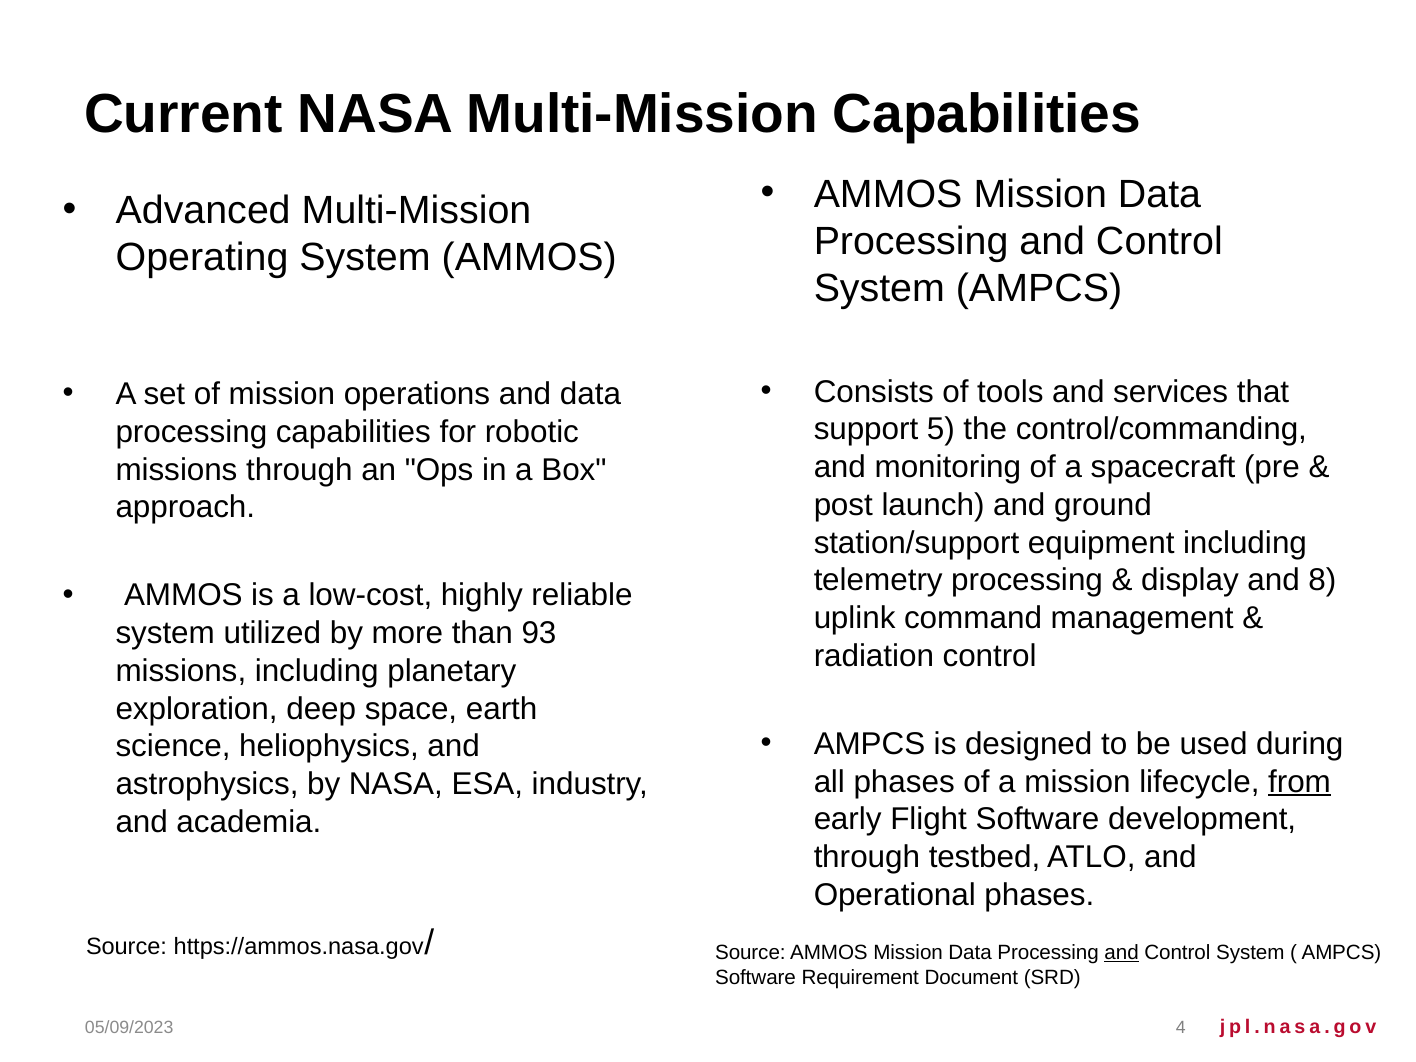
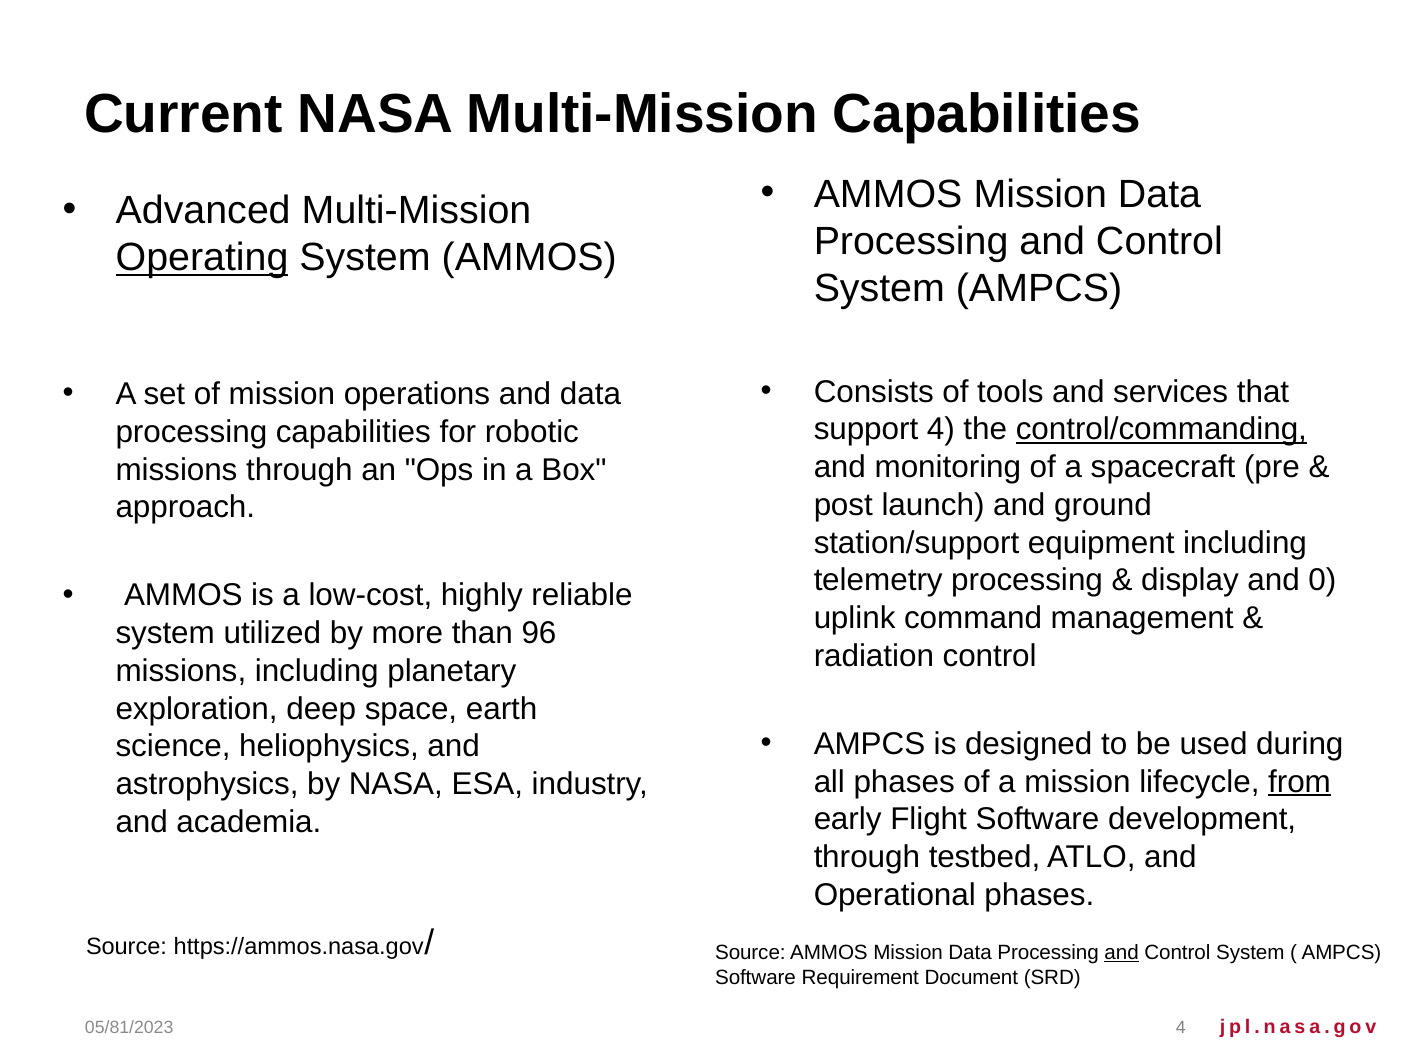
Operating underline: none -> present (202, 258)
support 5: 5 -> 4 (941, 430)
control/commanding underline: none -> present (1161, 430)
8: 8 -> 0 (1322, 581)
93: 93 -> 96 (539, 633)
05/09/2023: 05/09/2023 -> 05/81/2023 (129, 1028)
